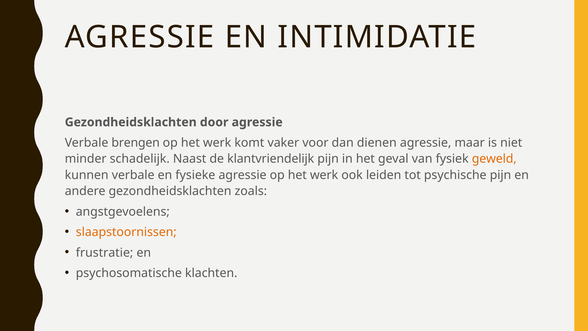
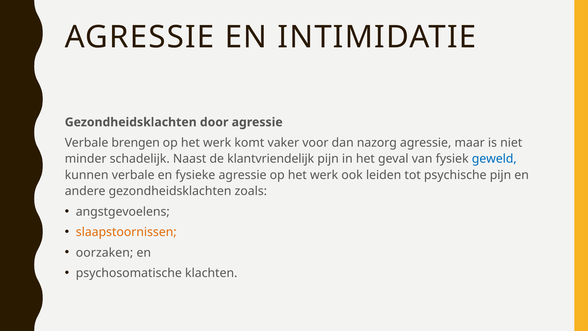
dienen: dienen -> nazorg (377, 143)
geweld colour: orange -> blue (494, 159)
frustratie: frustratie -> oorzaken (105, 252)
